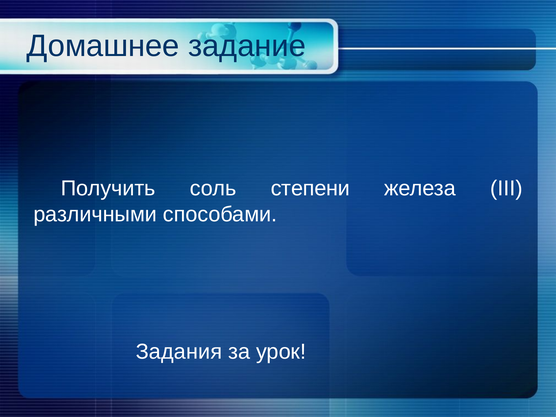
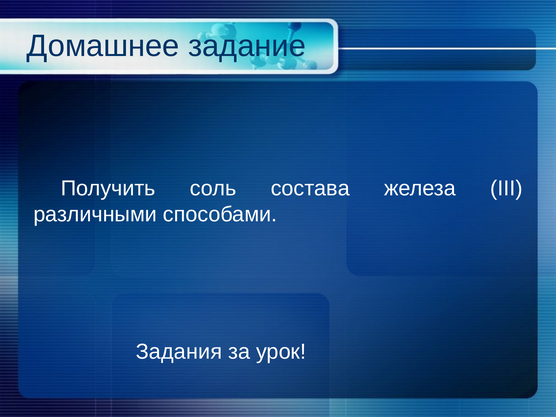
степени: степени -> состава (310, 188)
